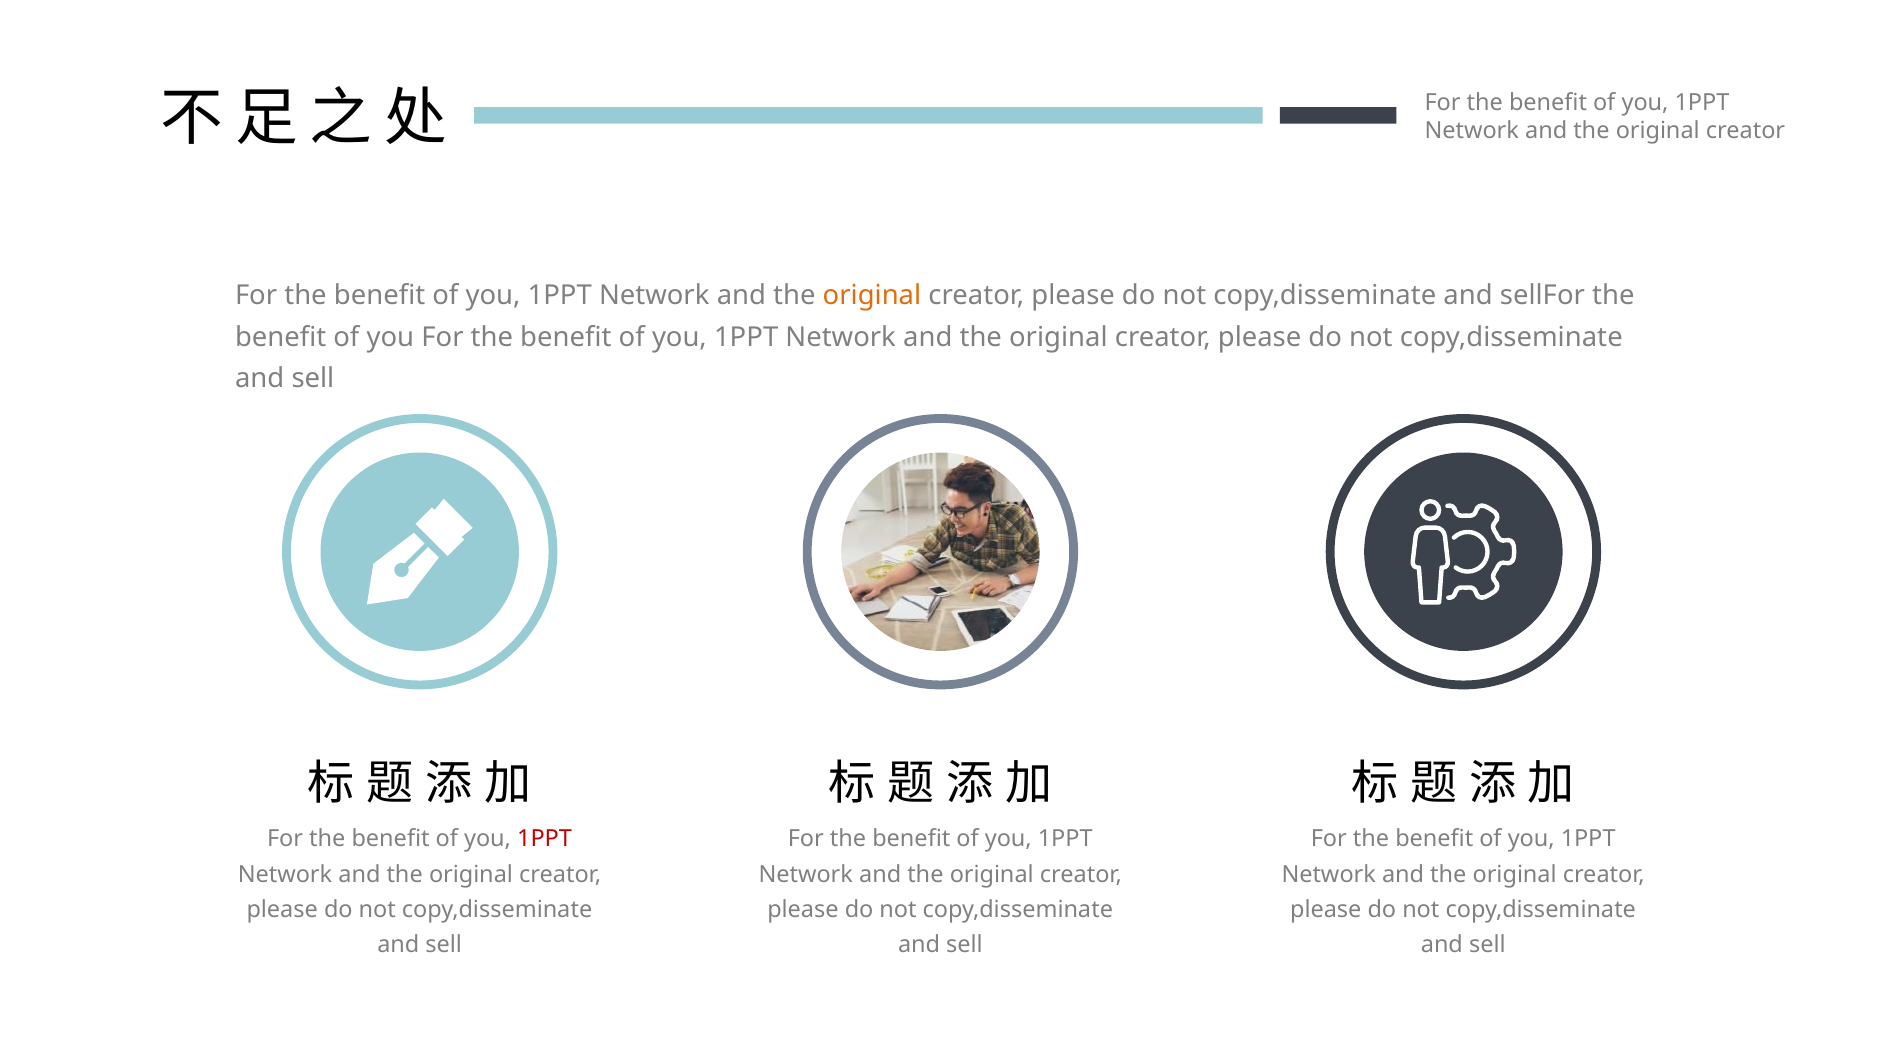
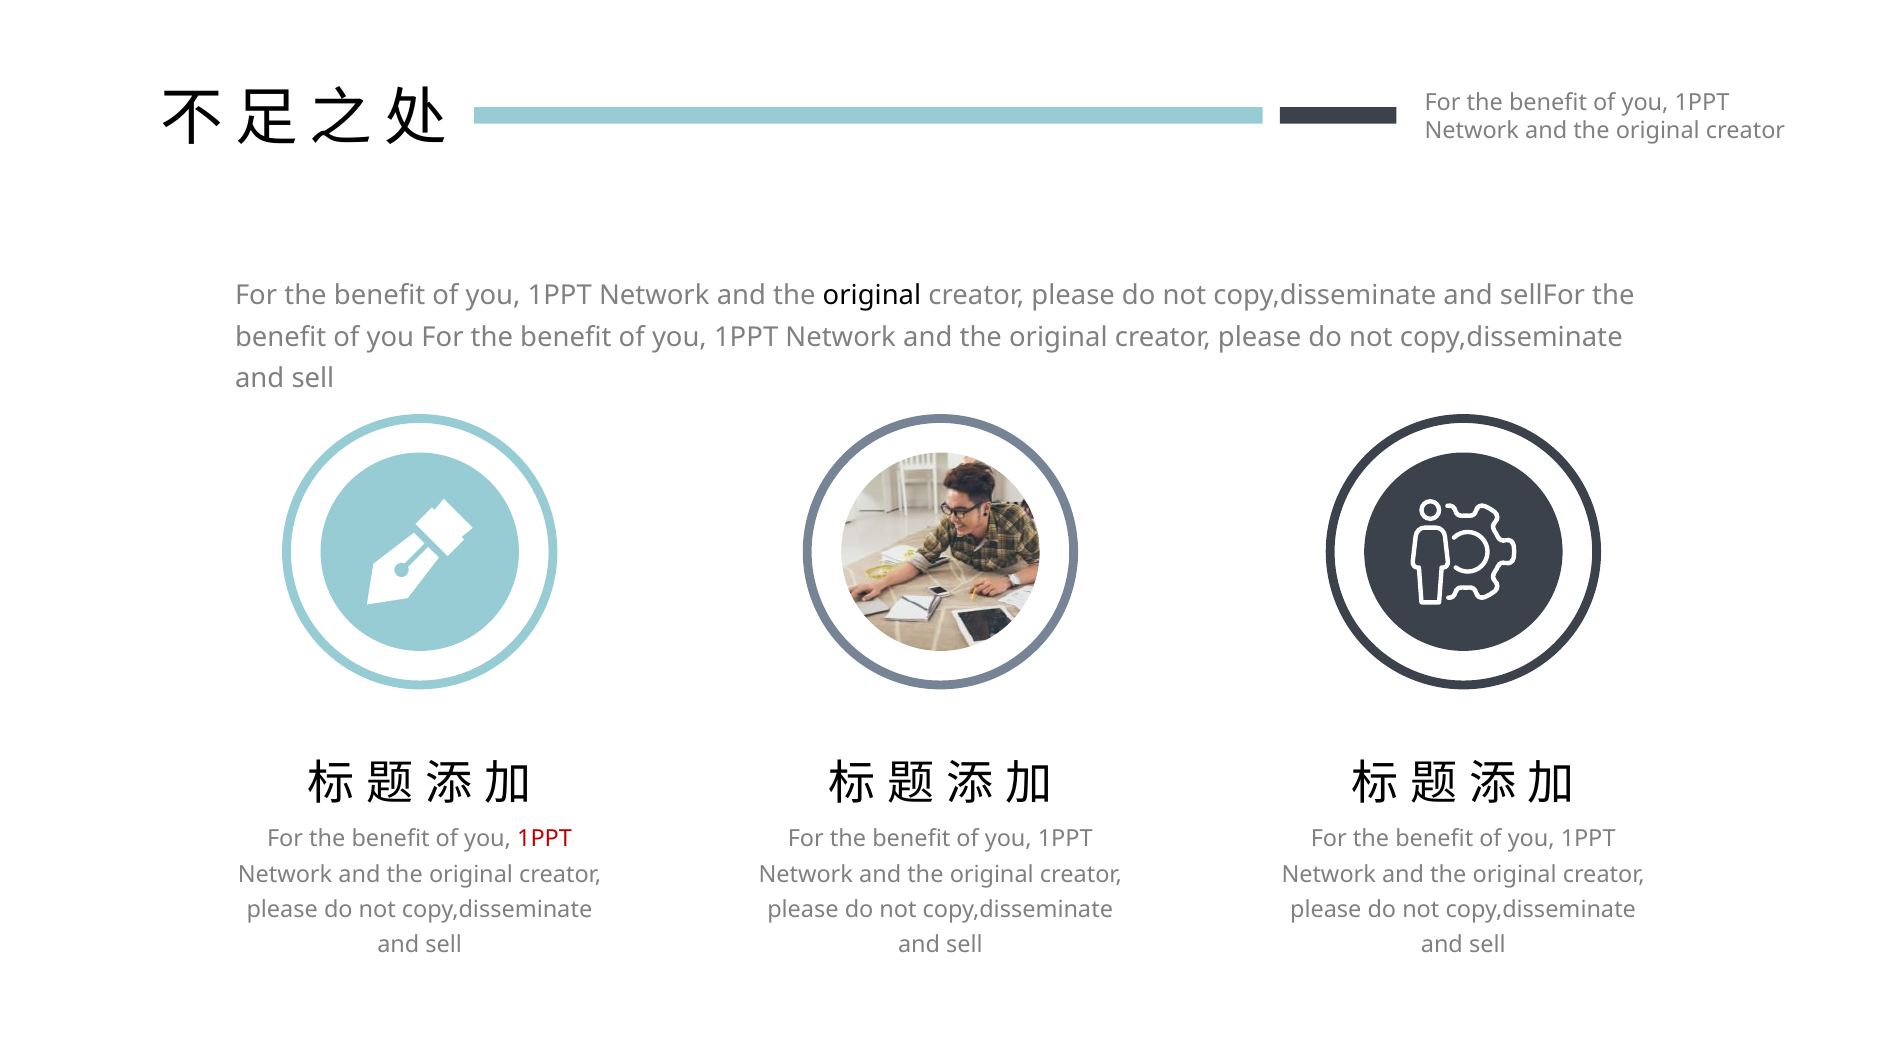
original colour: orange -> black (872, 296)
